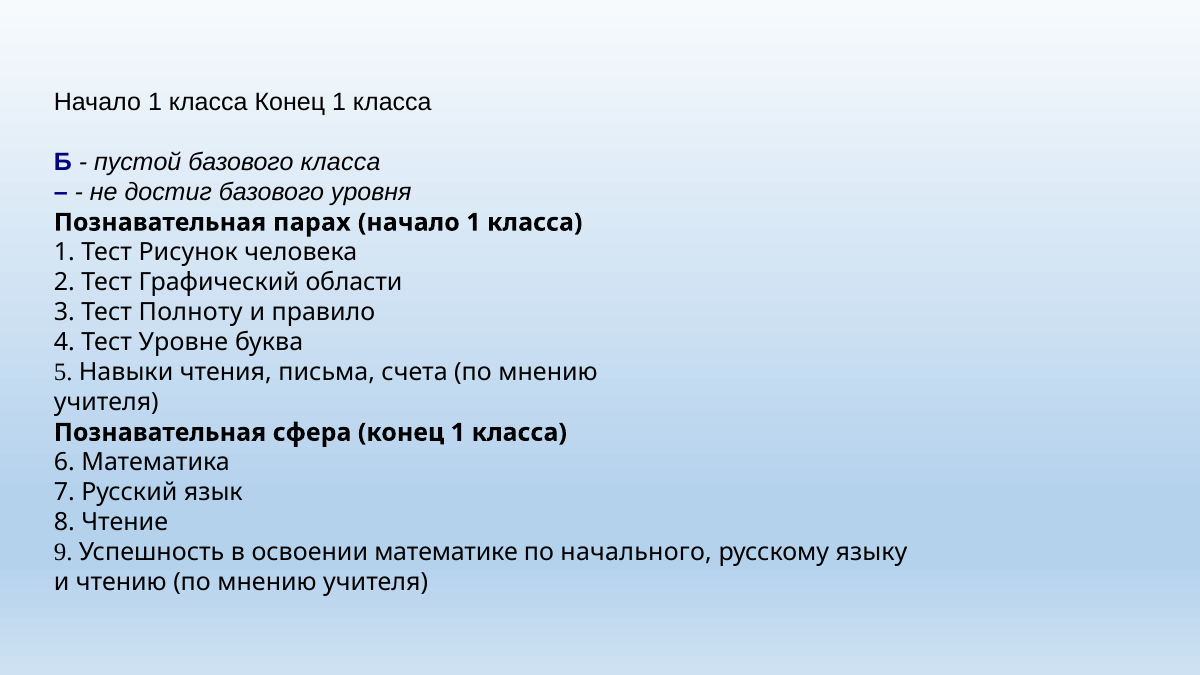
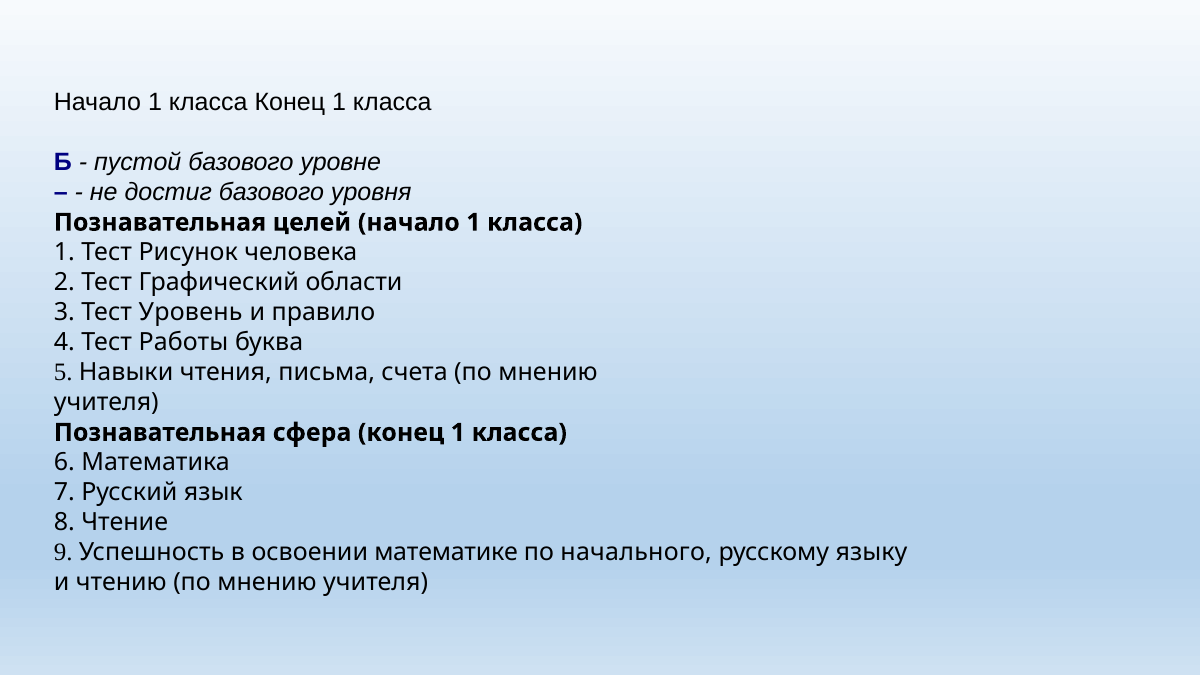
базового класса: класса -> уровне (341, 162)
парах: парах -> целей (312, 222)
Полноту: Полноту -> Уровень (191, 312)
Уровне: Уровне -> Работы (183, 342)
